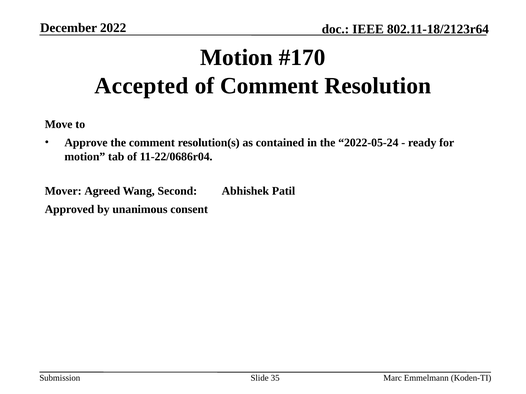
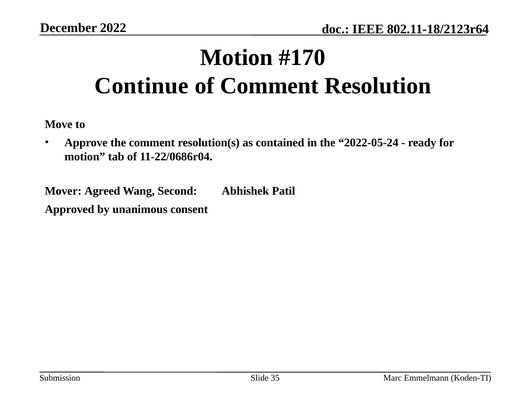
Accepted: Accepted -> Continue (142, 86)
